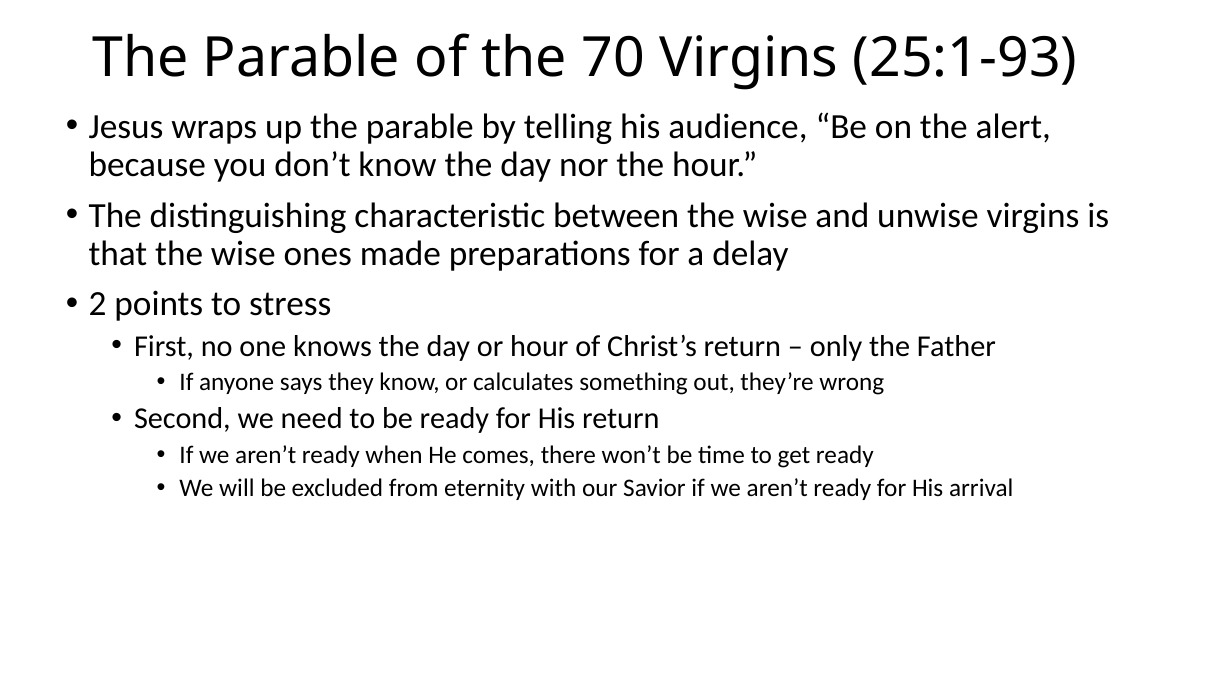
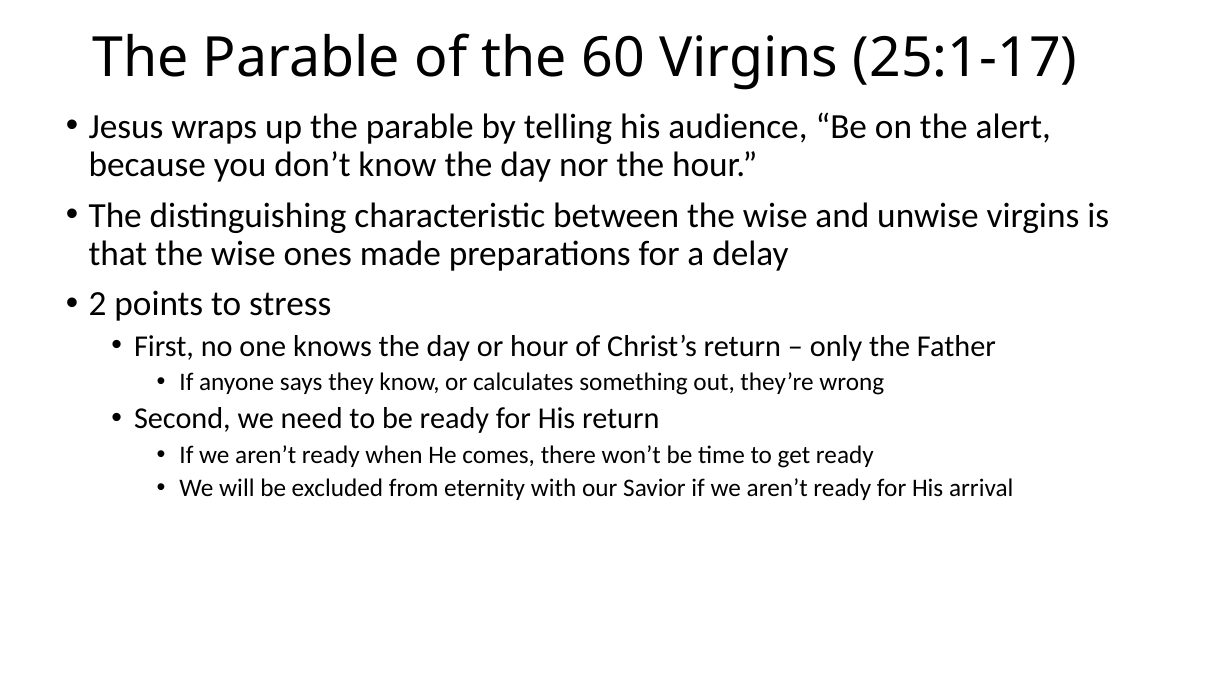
70: 70 -> 60 (613, 58)
25:1-93: 25:1-93 -> 25:1-17 (965, 58)
